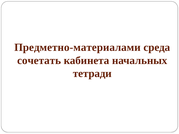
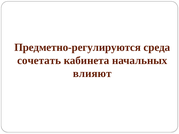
Предметно-материалами: Предметно-материалами -> Предметно-регулируются (78, 47)
тетради: тетради -> влияют (92, 74)
